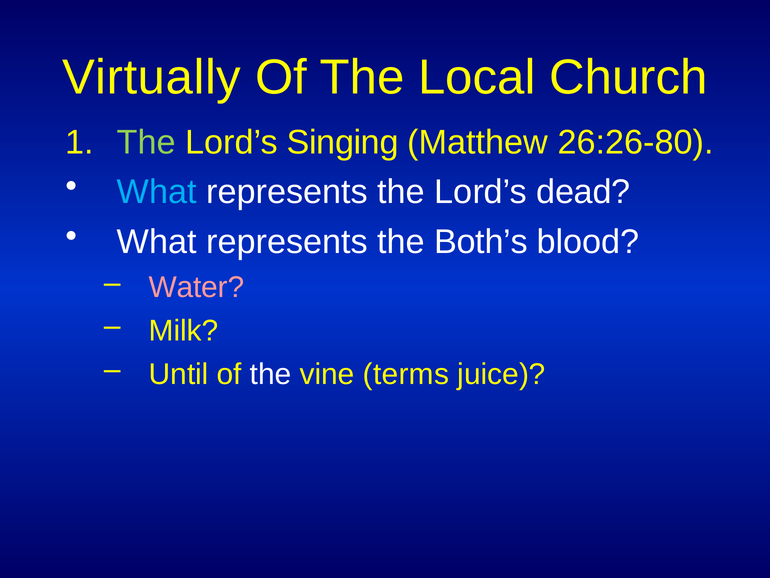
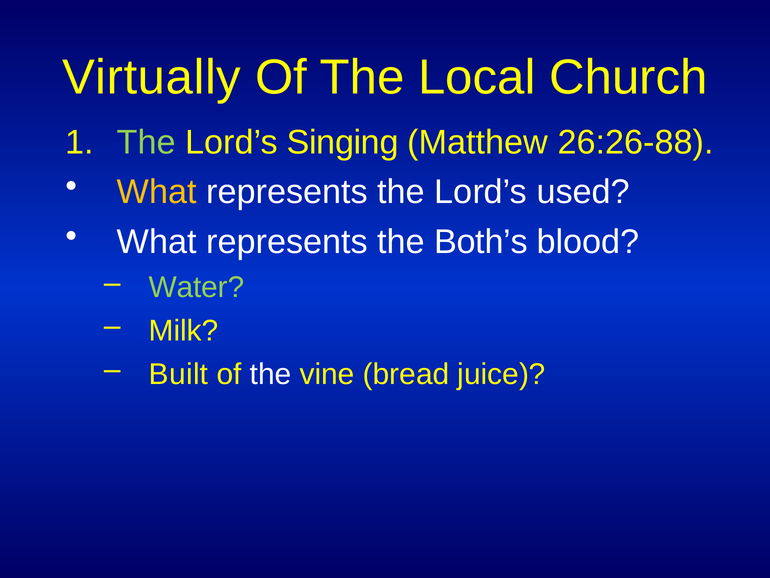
26:26-80: 26:26-80 -> 26:26-88 (636, 142)
What colour: light blue -> yellow (157, 192)
dead: dead -> used (583, 192)
Water colour: pink -> light green (197, 287)
Until: Until -> Built (179, 374)
terms: terms -> bread (406, 374)
